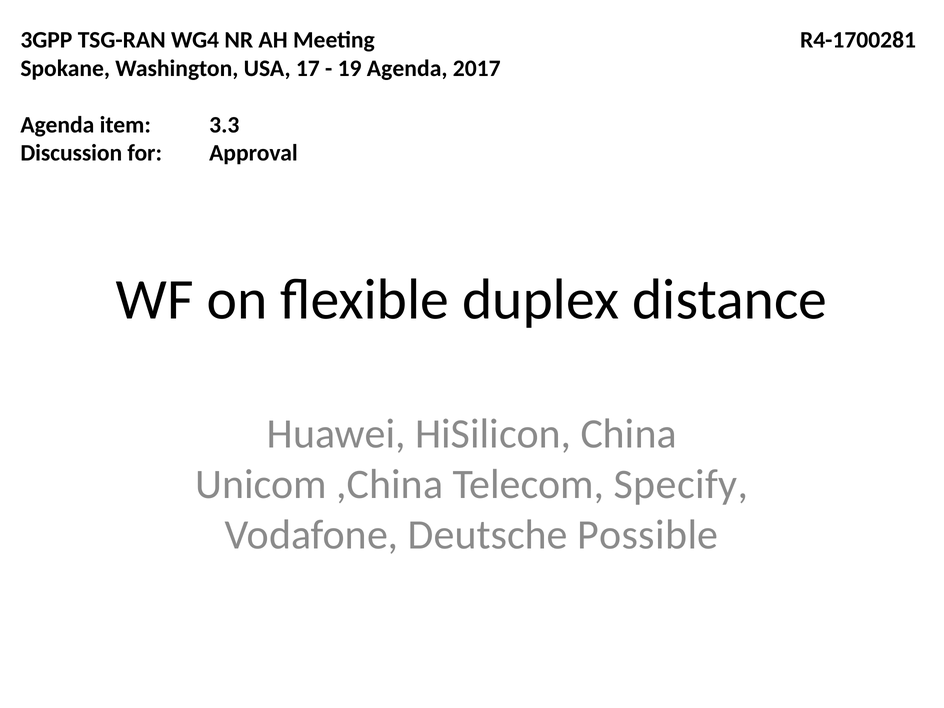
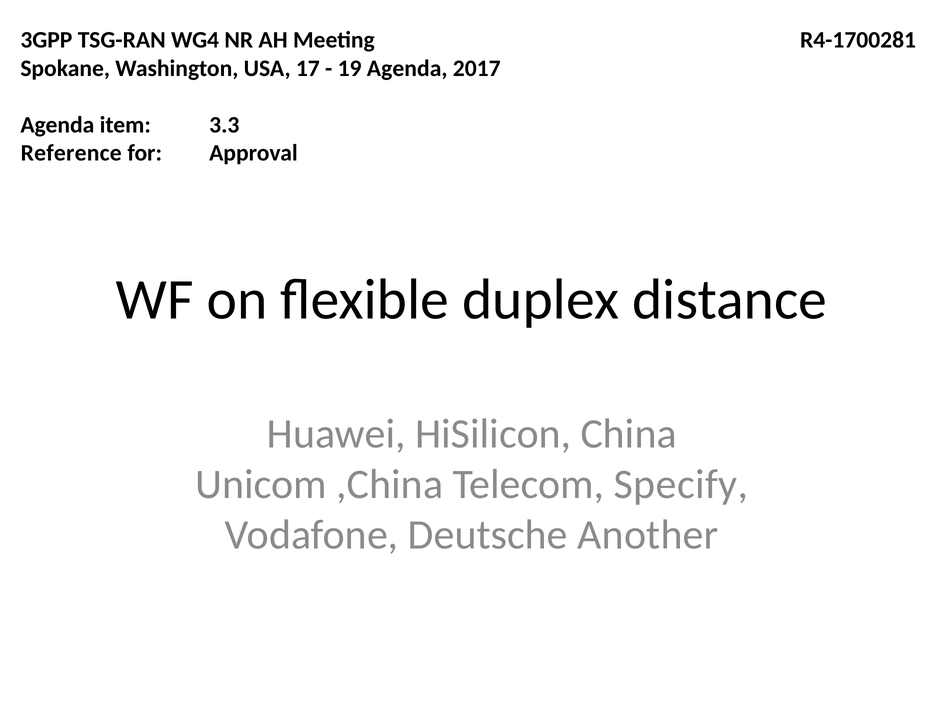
Discussion: Discussion -> Reference (71, 153)
Possible: Possible -> Another (648, 535)
